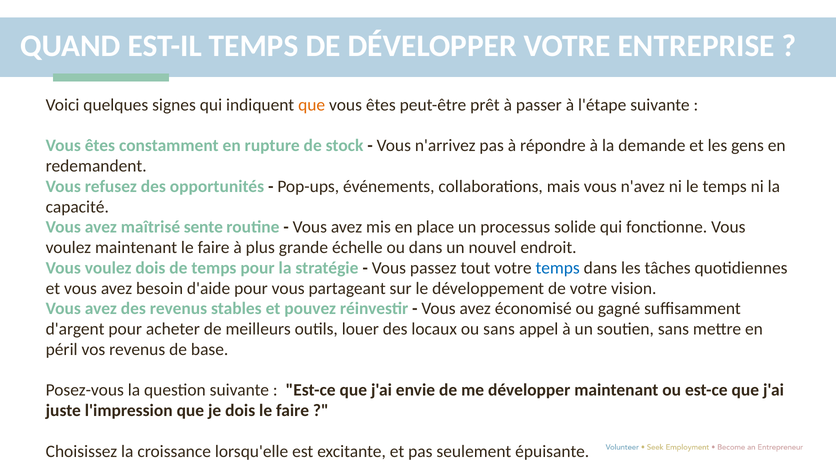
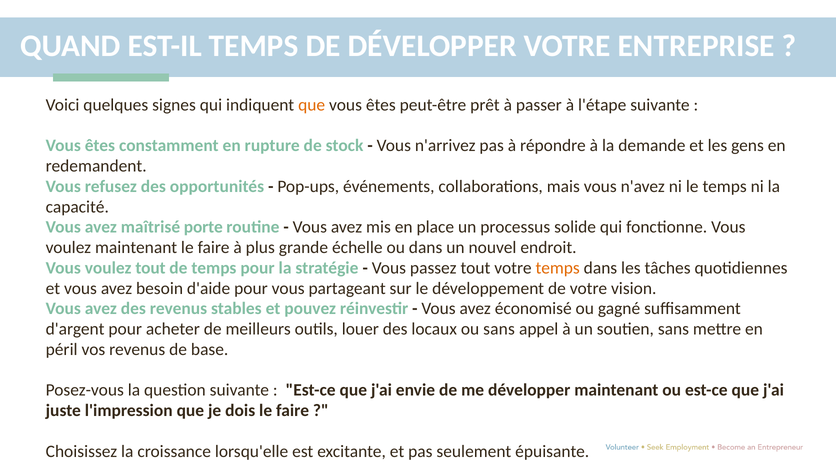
sente: sente -> porte (203, 227)
voulez dois: dois -> tout (151, 268)
temps colour: blue -> orange (558, 268)
